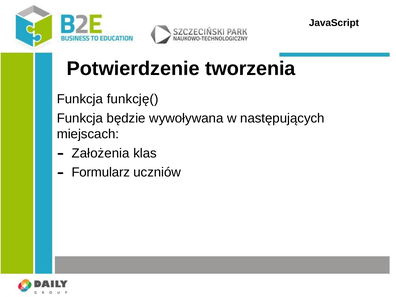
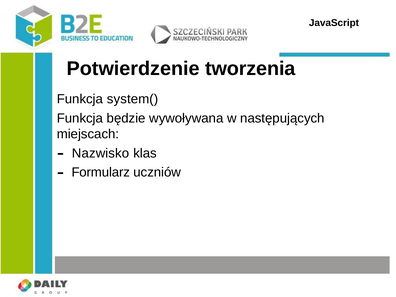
funkcję(: funkcję( -> system( (133, 99)
Założenia: Założenia -> Nazwisko (101, 153)
